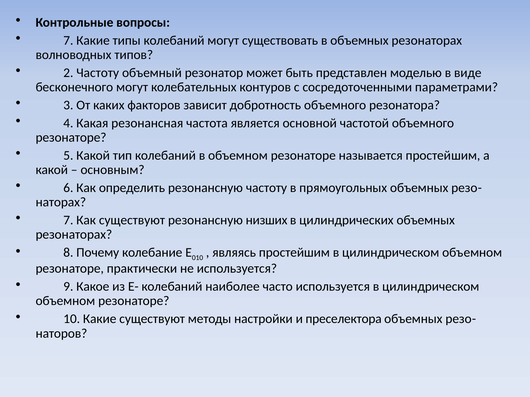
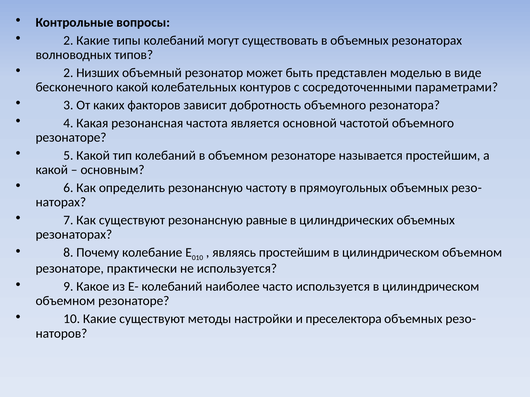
7: 7 -> 2 (68, 40)
2 Частоту: Частоту -> Низших (98, 73)
бесконечного могут: могут -> какой (132, 87)
низших: низших -> равные (267, 220)
